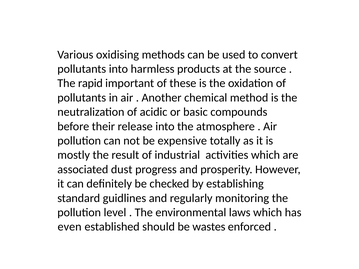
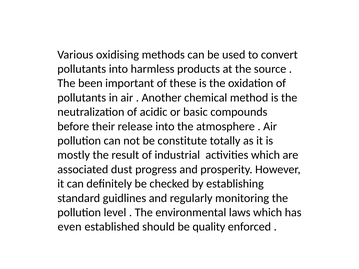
rapid: rapid -> been (90, 83)
expensive: expensive -> constitute (182, 141)
wastes: wastes -> quality (209, 227)
